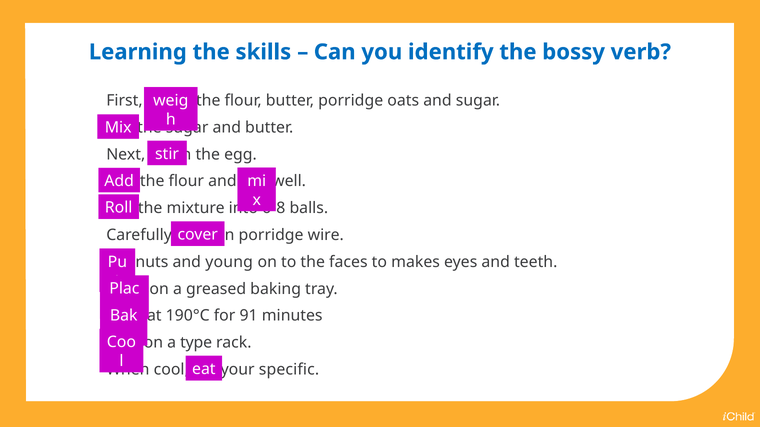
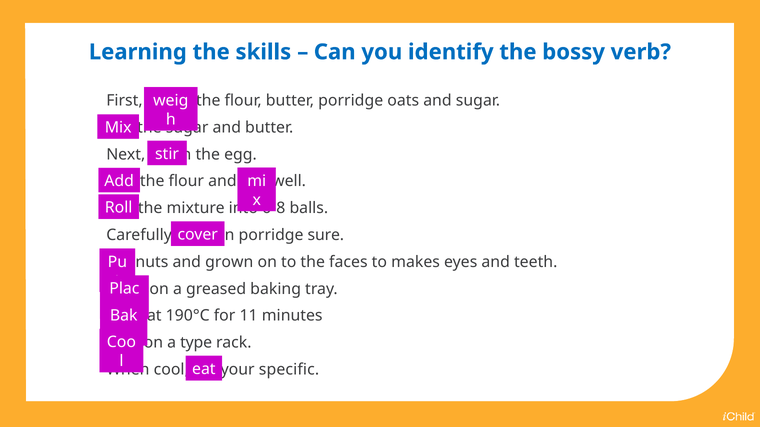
wire: wire -> sure (326, 235)
young: young -> grown (229, 262)
91: 91 -> 11 (249, 316)
